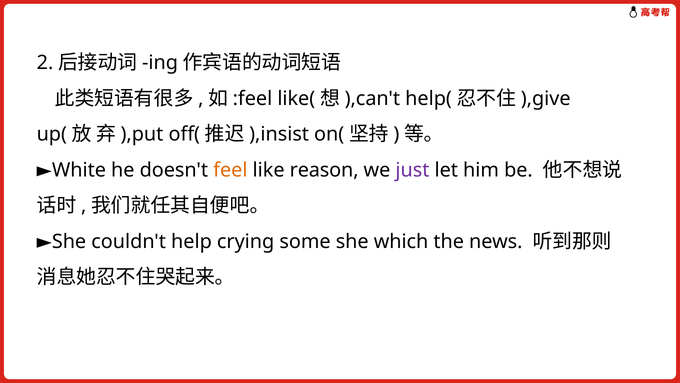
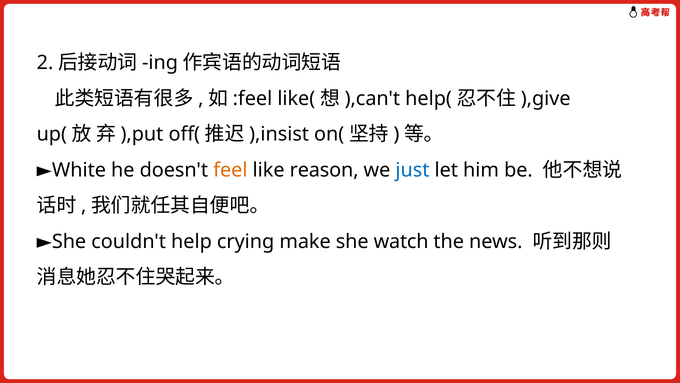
just colour: purple -> blue (412, 170)
some: some -> make (305, 241)
which: which -> watch (401, 241)
